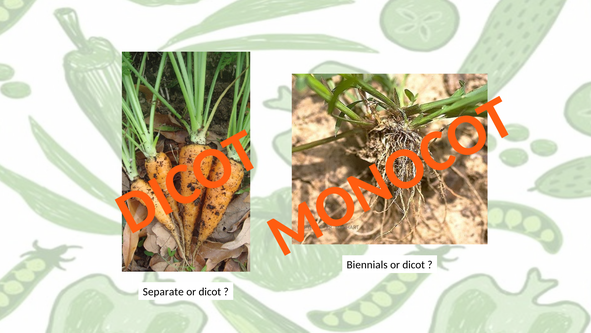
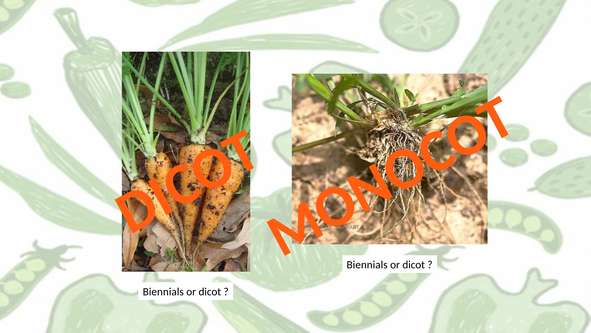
Separate: Separate -> Biennials (163, 291)
